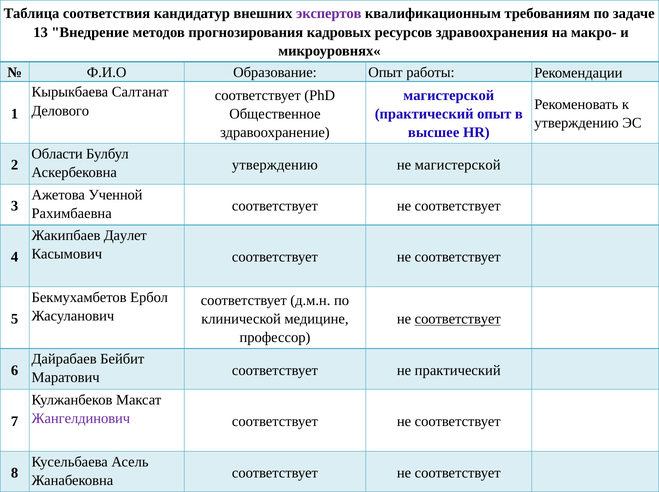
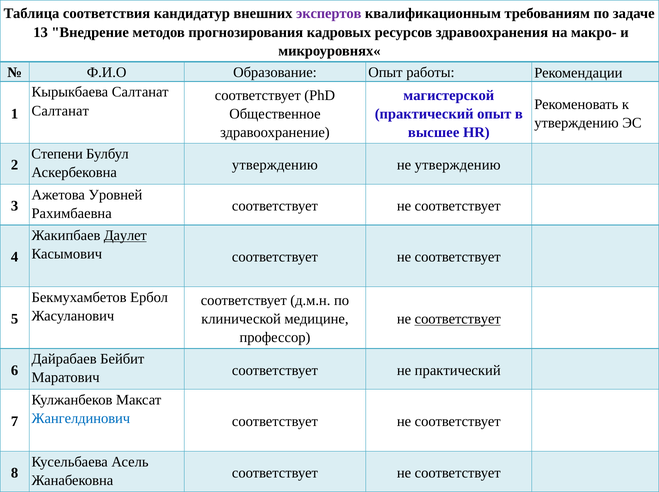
Делового: Делового -> Салтанат (60, 111)
Области: Области -> Степени (57, 154)
не магистерской: магистерской -> утверждению (458, 165)
Ученной: Ученной -> Уровней (115, 195)
Даулет underline: none -> present (125, 235)
Жангелдинович colour: purple -> blue (81, 418)
